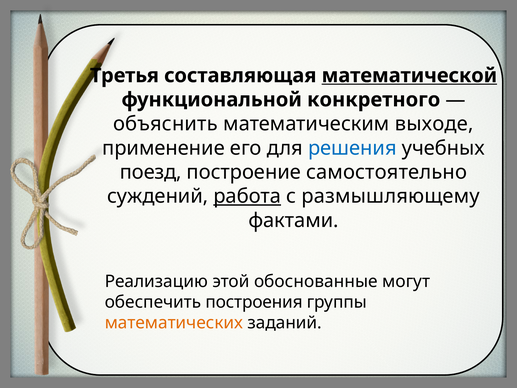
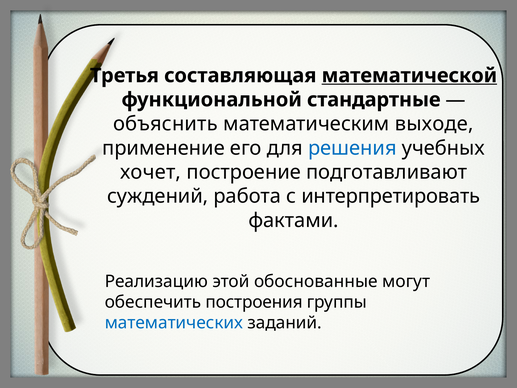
конкретного: конкретного -> стандартные (374, 100)
поезд: поезд -> хочет (151, 172)
самостоятельно: самостоятельно -> подготавливают (387, 172)
работа underline: present -> none (247, 196)
размышляющему: размышляющему -> интерпретировать (391, 196)
математических colour: orange -> blue (174, 323)
